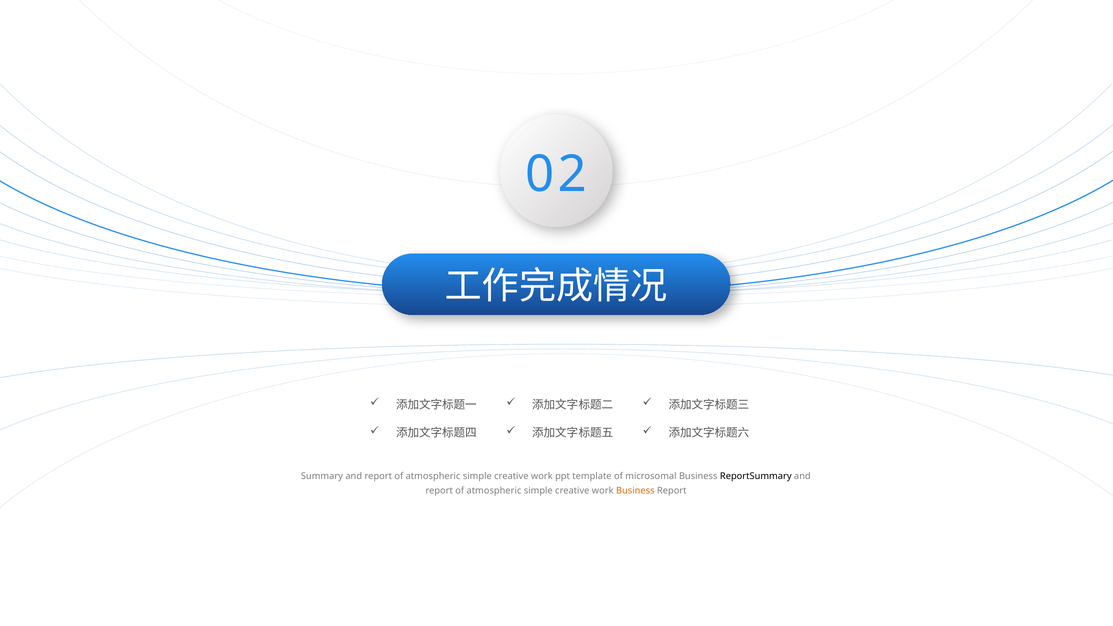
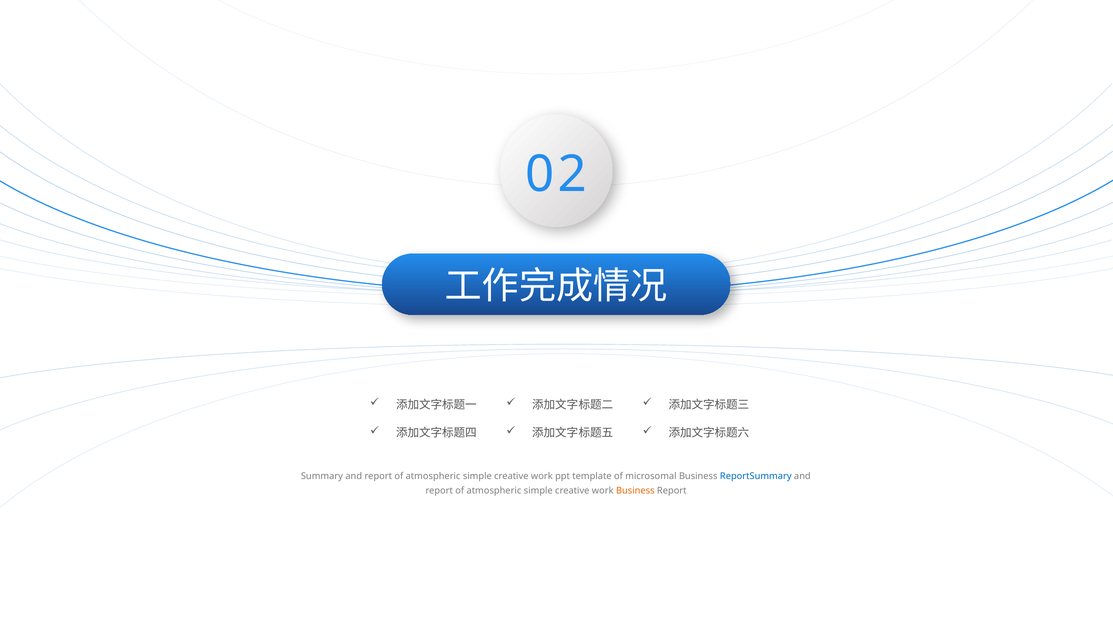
ReportSummary colour: black -> blue (756, 476)
